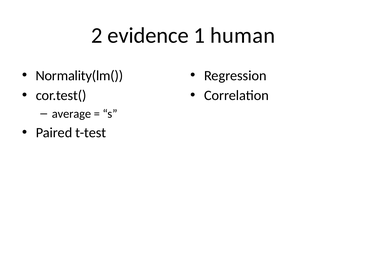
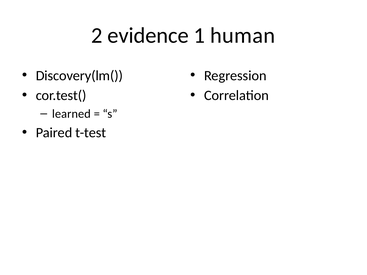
Normality(lm(: Normality(lm( -> Discovery(lm( (79, 76)
average: average -> learned (71, 114)
